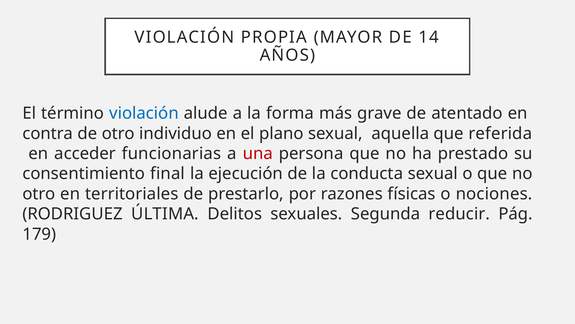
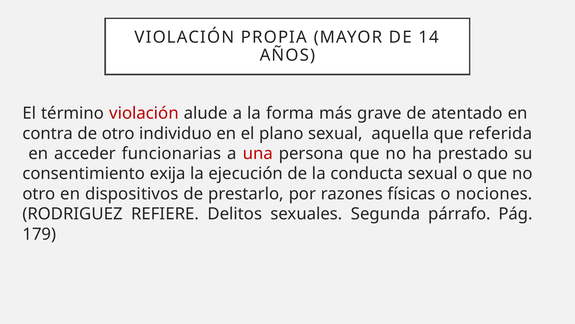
violación colour: blue -> red (144, 113)
final: final -> exija (168, 173)
territoriales: territoriales -> dispositivos (132, 194)
ÚLTIMA: ÚLTIMA -> REFIERE (165, 214)
reducir: reducir -> párrafo (459, 214)
